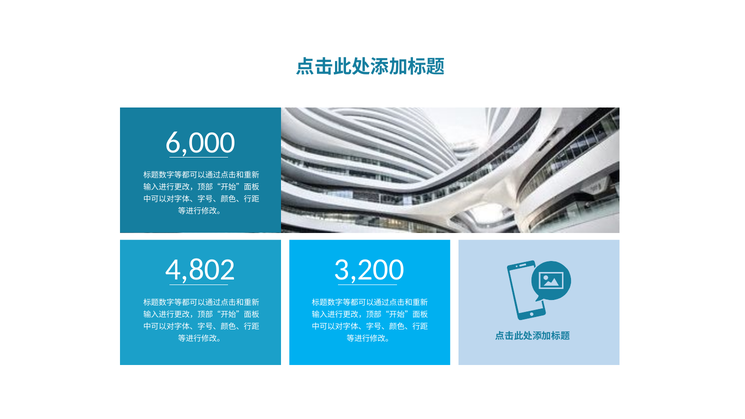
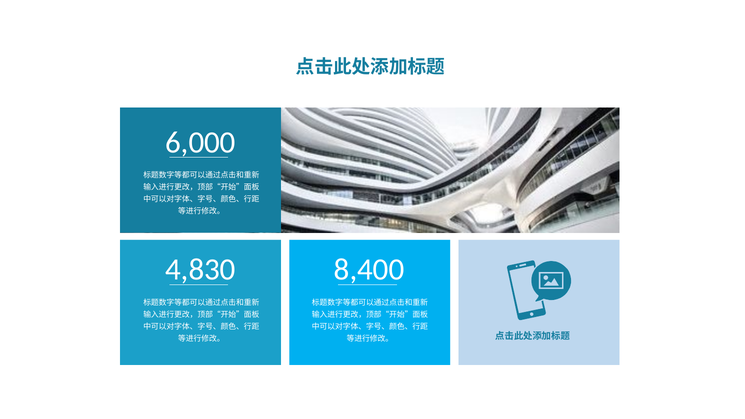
4,802: 4,802 -> 4,830 (200, 270)
3,200: 3,200 -> 8,400 (369, 270)
